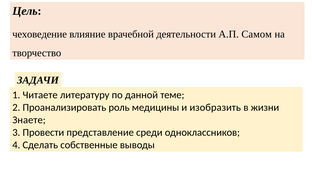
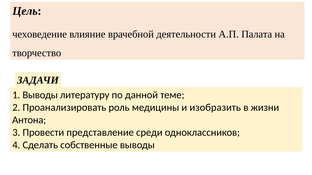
Самом: Самом -> Палата (257, 34)
1 Читаете: Читаете -> Выводы (40, 95)
Знаете: Знаете -> Антона (29, 120)
